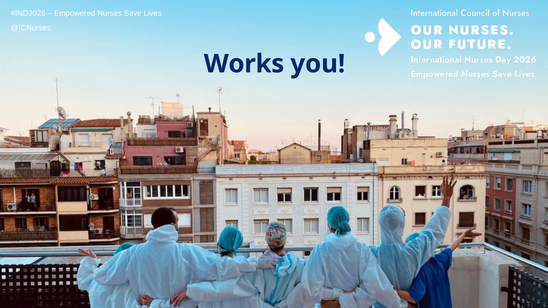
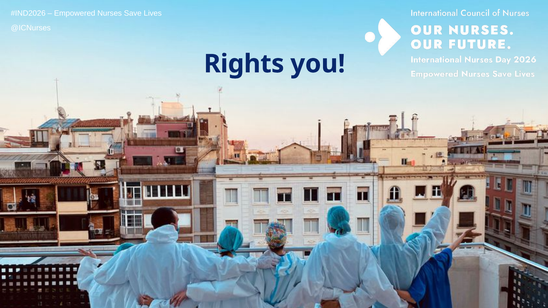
Works: Works -> Rights (244, 64)
